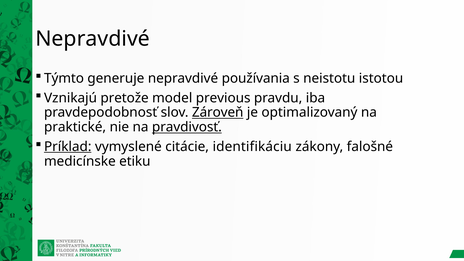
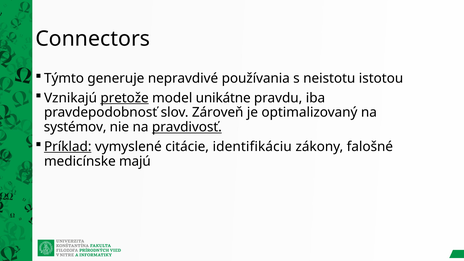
Nepravdivé: Nepravdivé -> Connectors (93, 39)
pretože underline: none -> present (125, 98)
previous: previous -> unikátne (223, 98)
Zároveň underline: present -> none (218, 113)
praktické: praktické -> systémov (75, 127)
etiku: etiku -> majú (135, 161)
